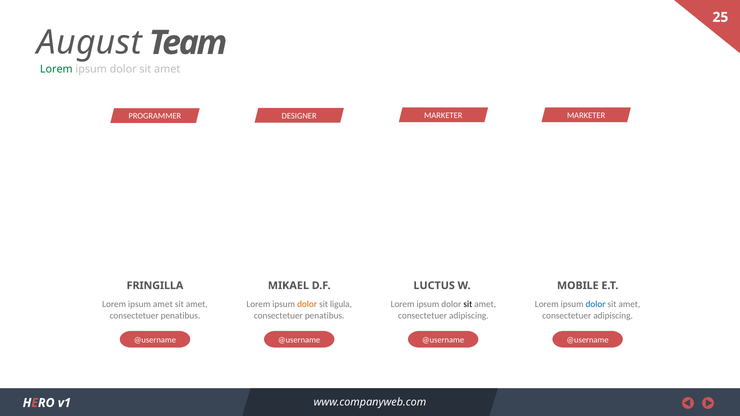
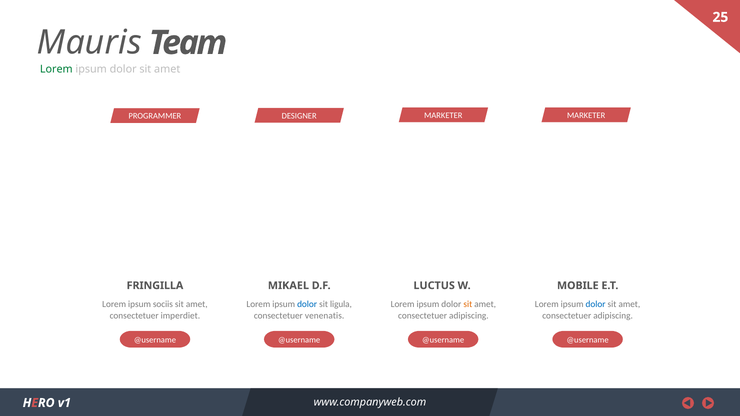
August: August -> Mauris (89, 43)
ipsum amet: amet -> sociis (163, 305)
dolor colour: orange -> blue (307, 305)
sit colour: black -> orange (468, 305)
penatibus: penatibus -> imperdiet (180, 316)
penatibus: penatibus -> venenatis (325, 316)
